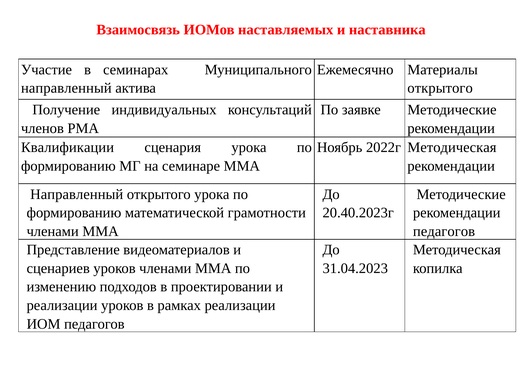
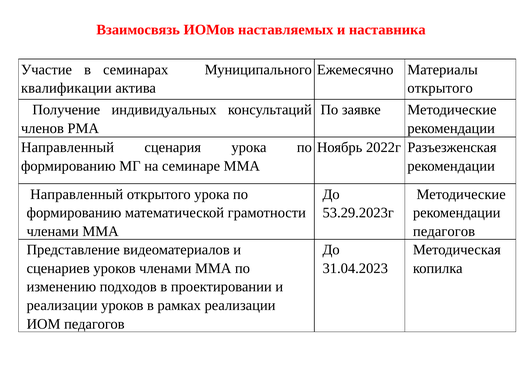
направленный: направленный -> квалификации (66, 88)
Квалификации: Квалификации -> Направленный (68, 147)
2022г Методическая: Методическая -> Разъезженская (452, 147)
20.40.2023г: 20.40.2023г -> 53.29.2023г (358, 212)
